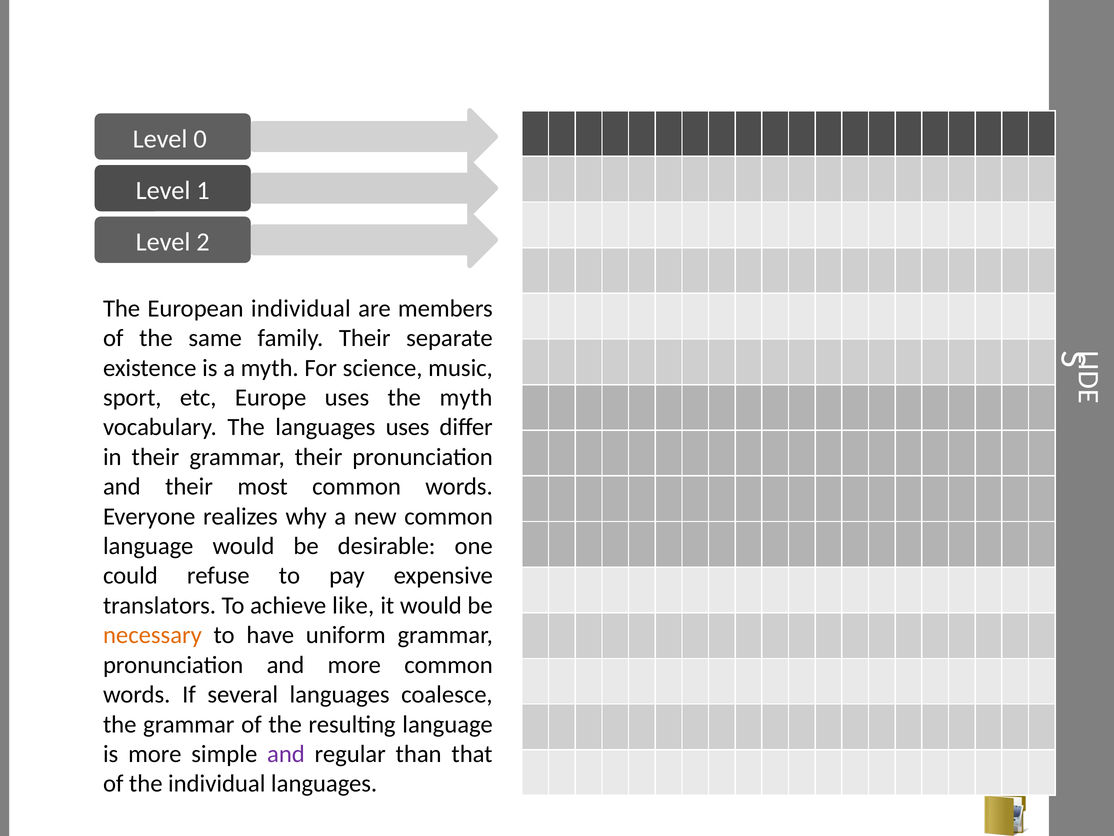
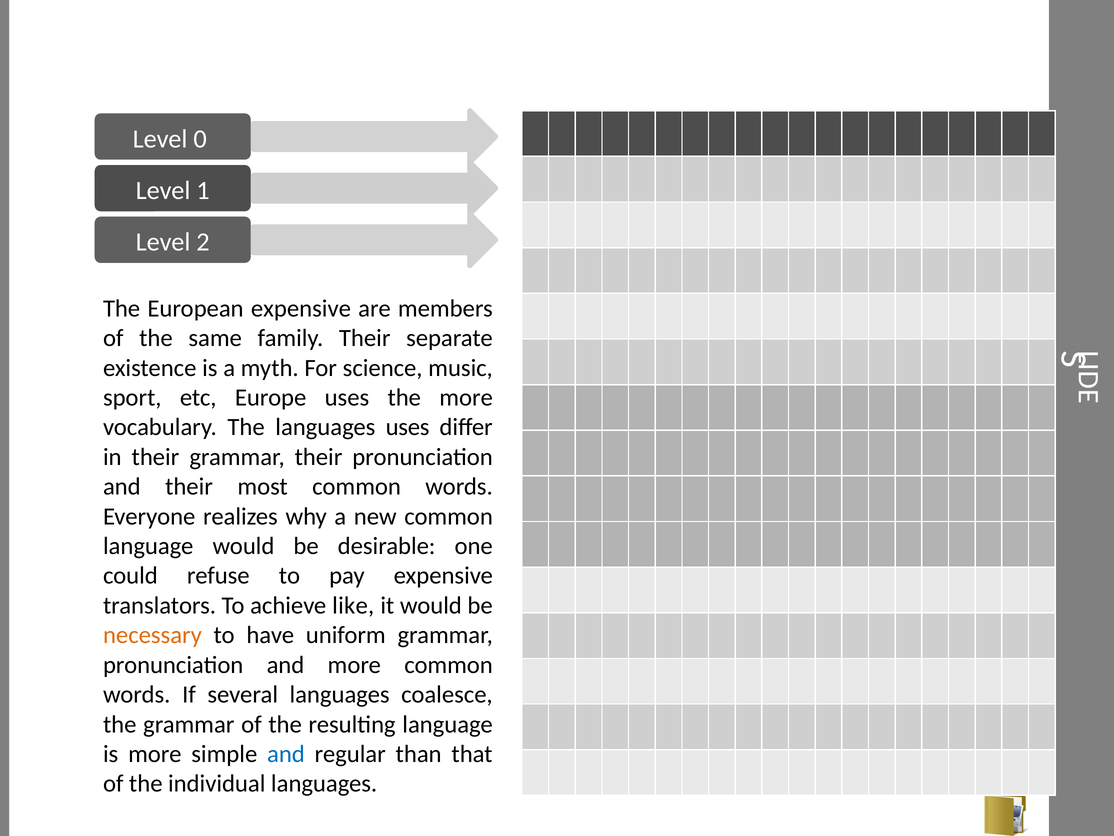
European individual: individual -> expensive (301, 308)
the myth: myth -> more (466, 397)
and colour: purple -> blue (286, 754)
